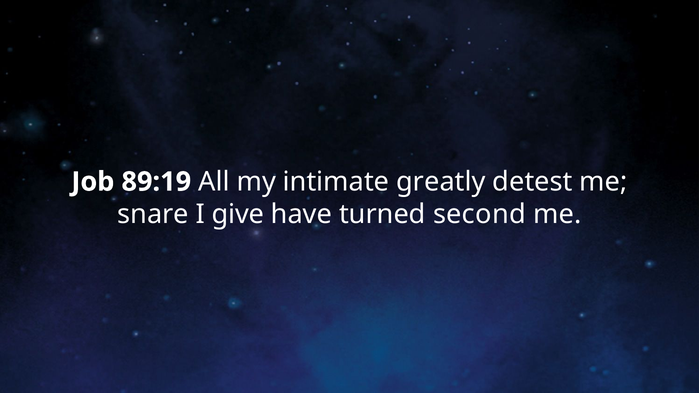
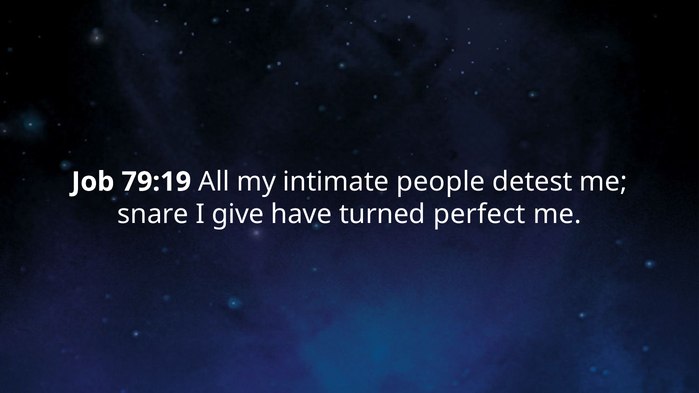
89:19: 89:19 -> 79:19 (156, 182)
greatly: greatly -> people (441, 182)
second: second -> perfect (479, 214)
